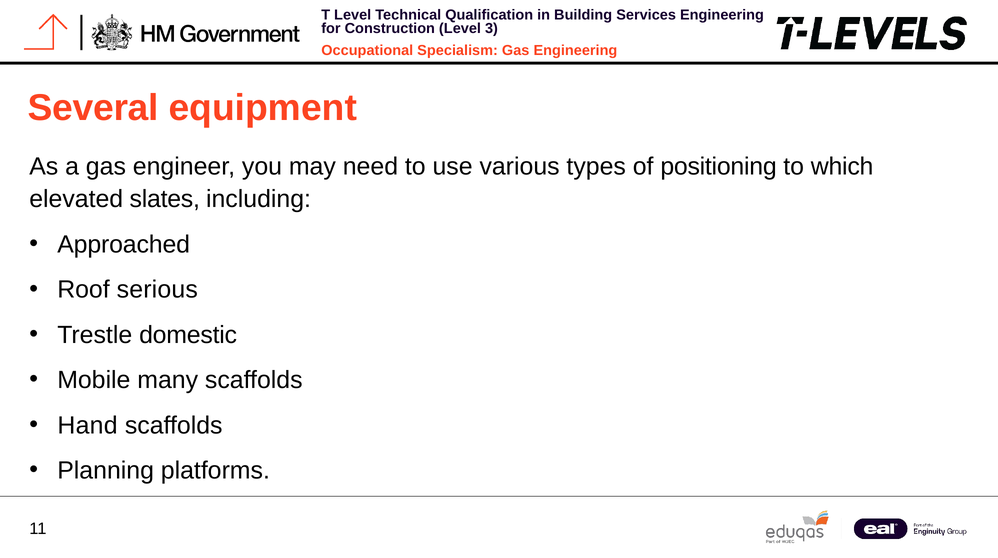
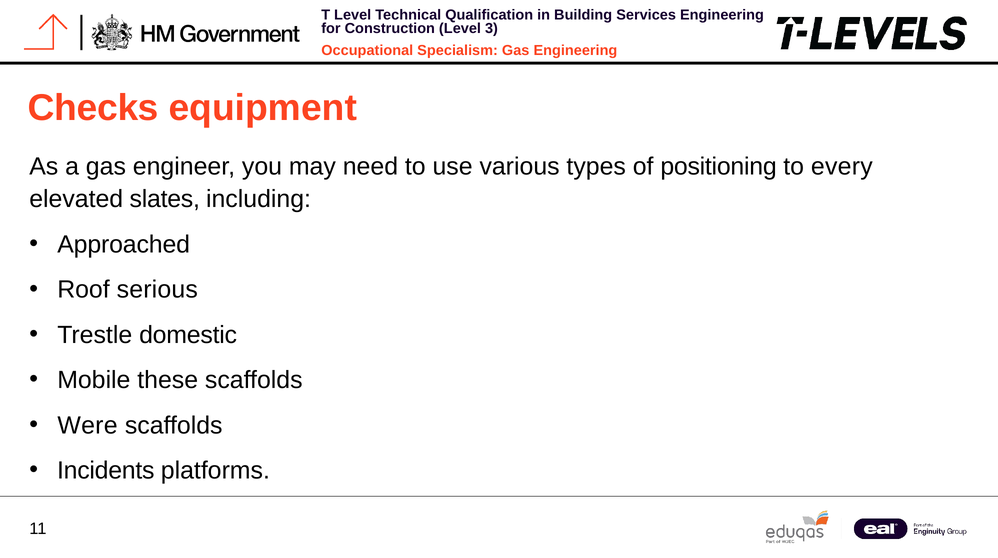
Several: Several -> Checks (93, 108)
which: which -> every (842, 166)
many: many -> these (168, 380)
Hand: Hand -> Were (88, 425)
Planning: Planning -> Incidents (106, 470)
